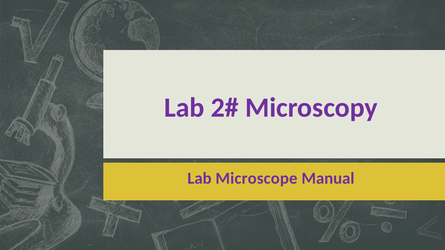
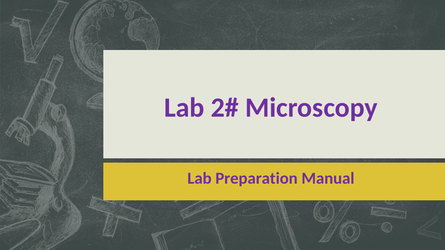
Microscope: Microscope -> Preparation (257, 179)
